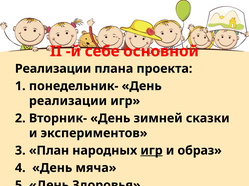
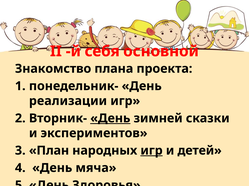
себе: себе -> себя (102, 51)
Реализации: Реализации -> Знакомство (53, 69)
День underline: none -> present (110, 119)
образ: образ -> детей (200, 151)
